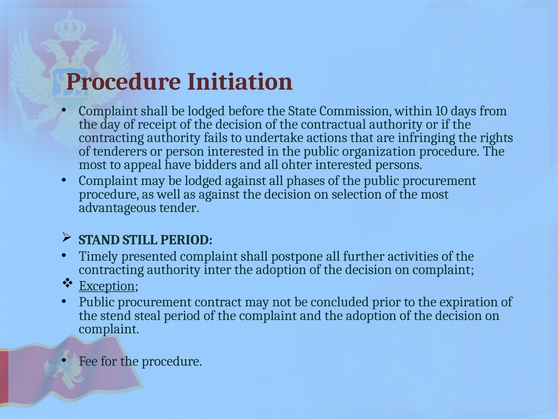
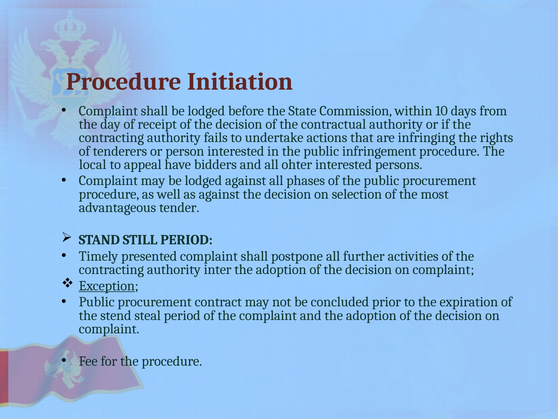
organization: organization -> infringement (379, 151)
most: most -> local (93, 164)
